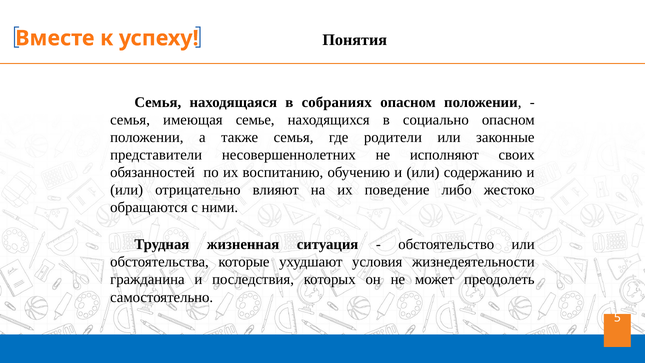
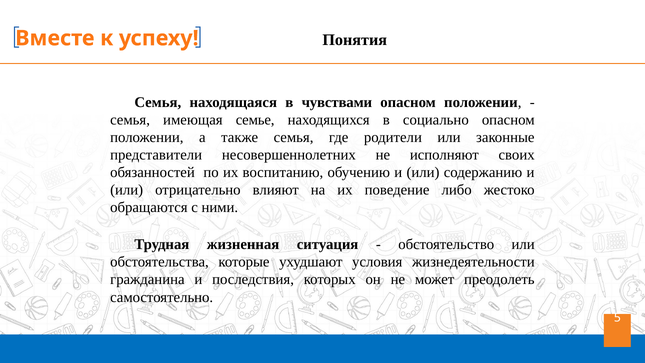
собраниях: собраниях -> чувствами (337, 102)
